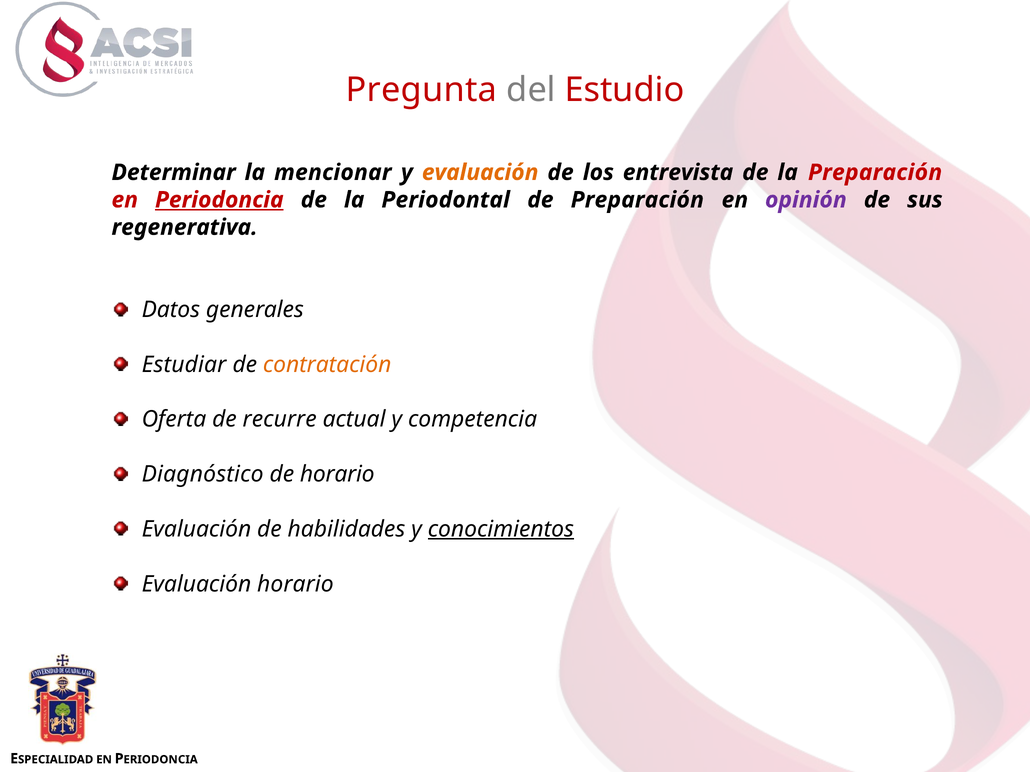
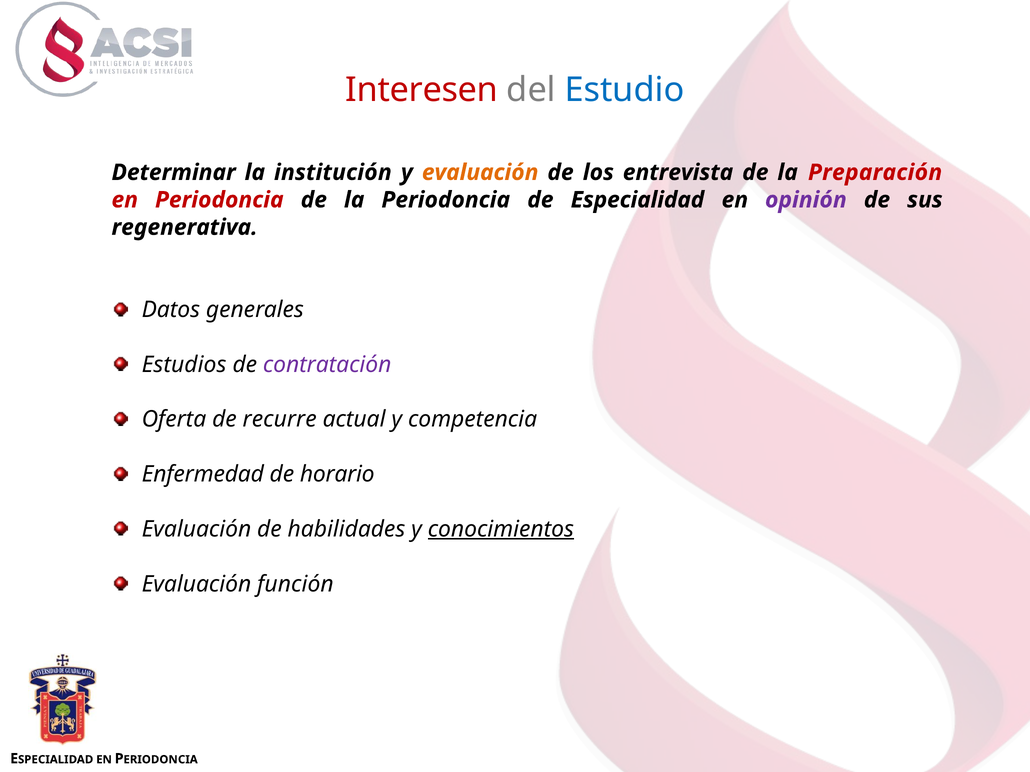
Pregunta: Pregunta -> Interesen (422, 90)
Estudio colour: red -> blue (624, 90)
mencionar: mencionar -> institución (333, 173)
Periodoncia underline: present -> none (219, 200)
la Periodontal: Periodontal -> Periodoncia (446, 200)
de Preparación: Preparación -> Especialidad (637, 200)
Estudiar: Estudiar -> Estudios (184, 365)
contratación colour: orange -> purple (327, 365)
Diagnóstico: Diagnóstico -> Enfermedad (203, 475)
Evaluación horario: horario -> función (295, 584)
